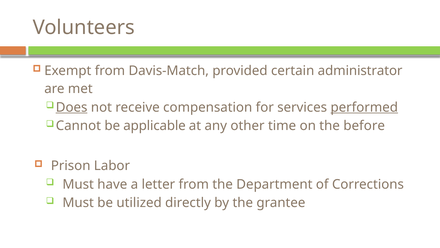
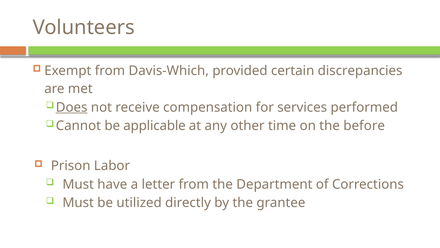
Davis-Match: Davis-Match -> Davis-Which (169, 71)
administrator: administrator -> discrepancies (360, 71)
performed underline: present -> none (364, 107)
